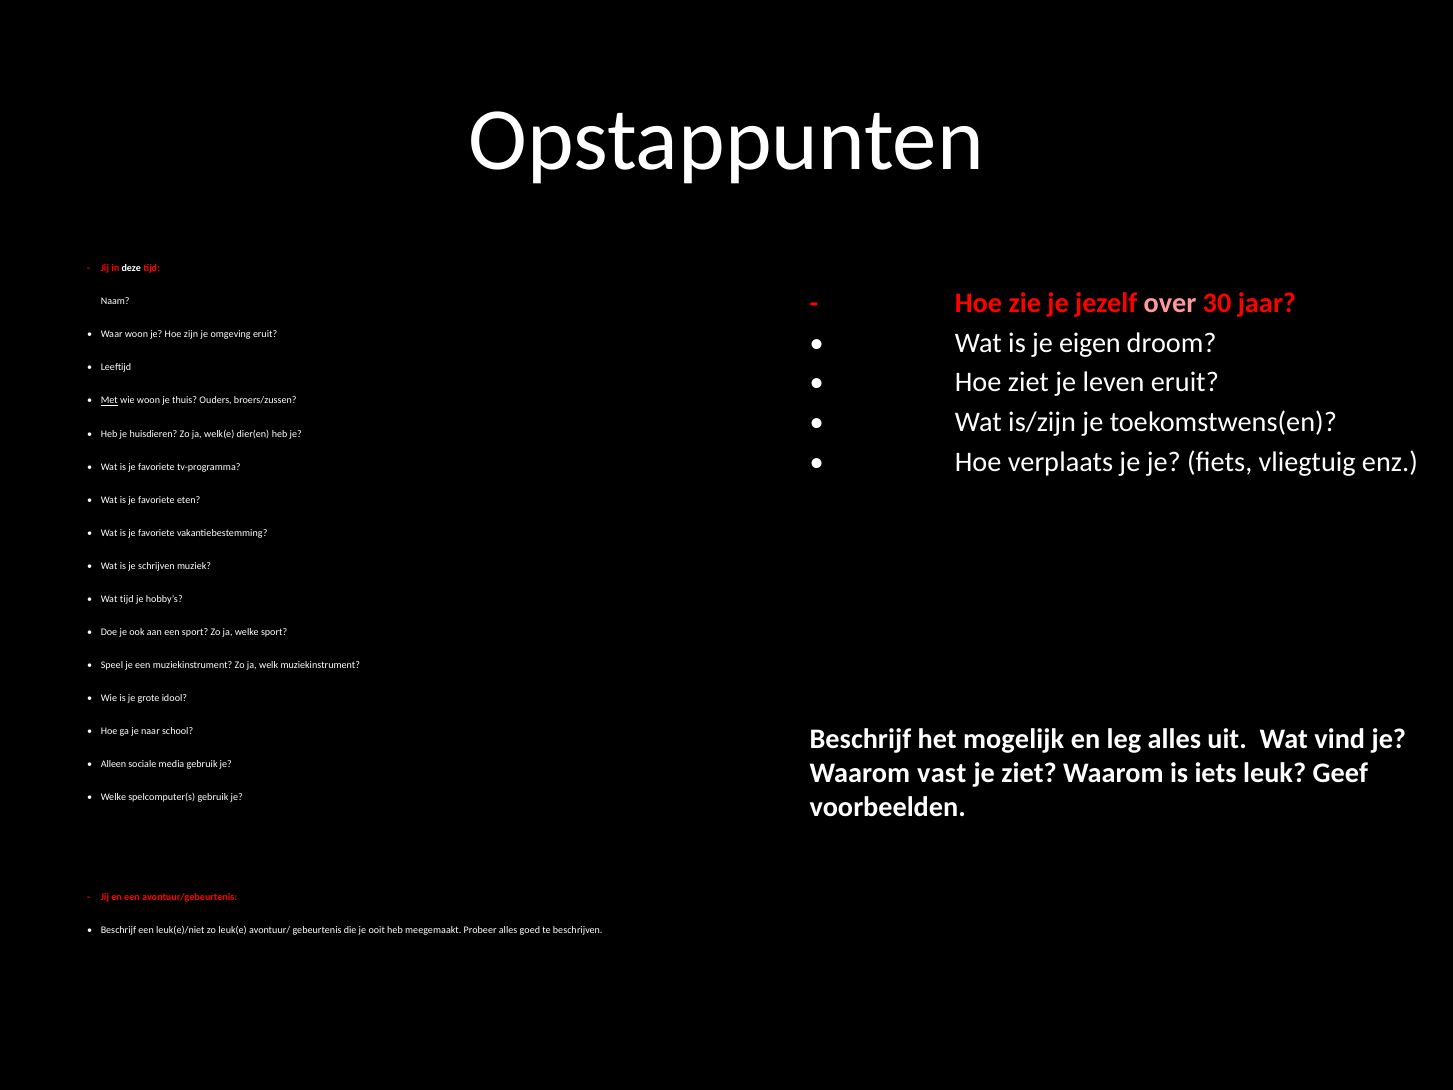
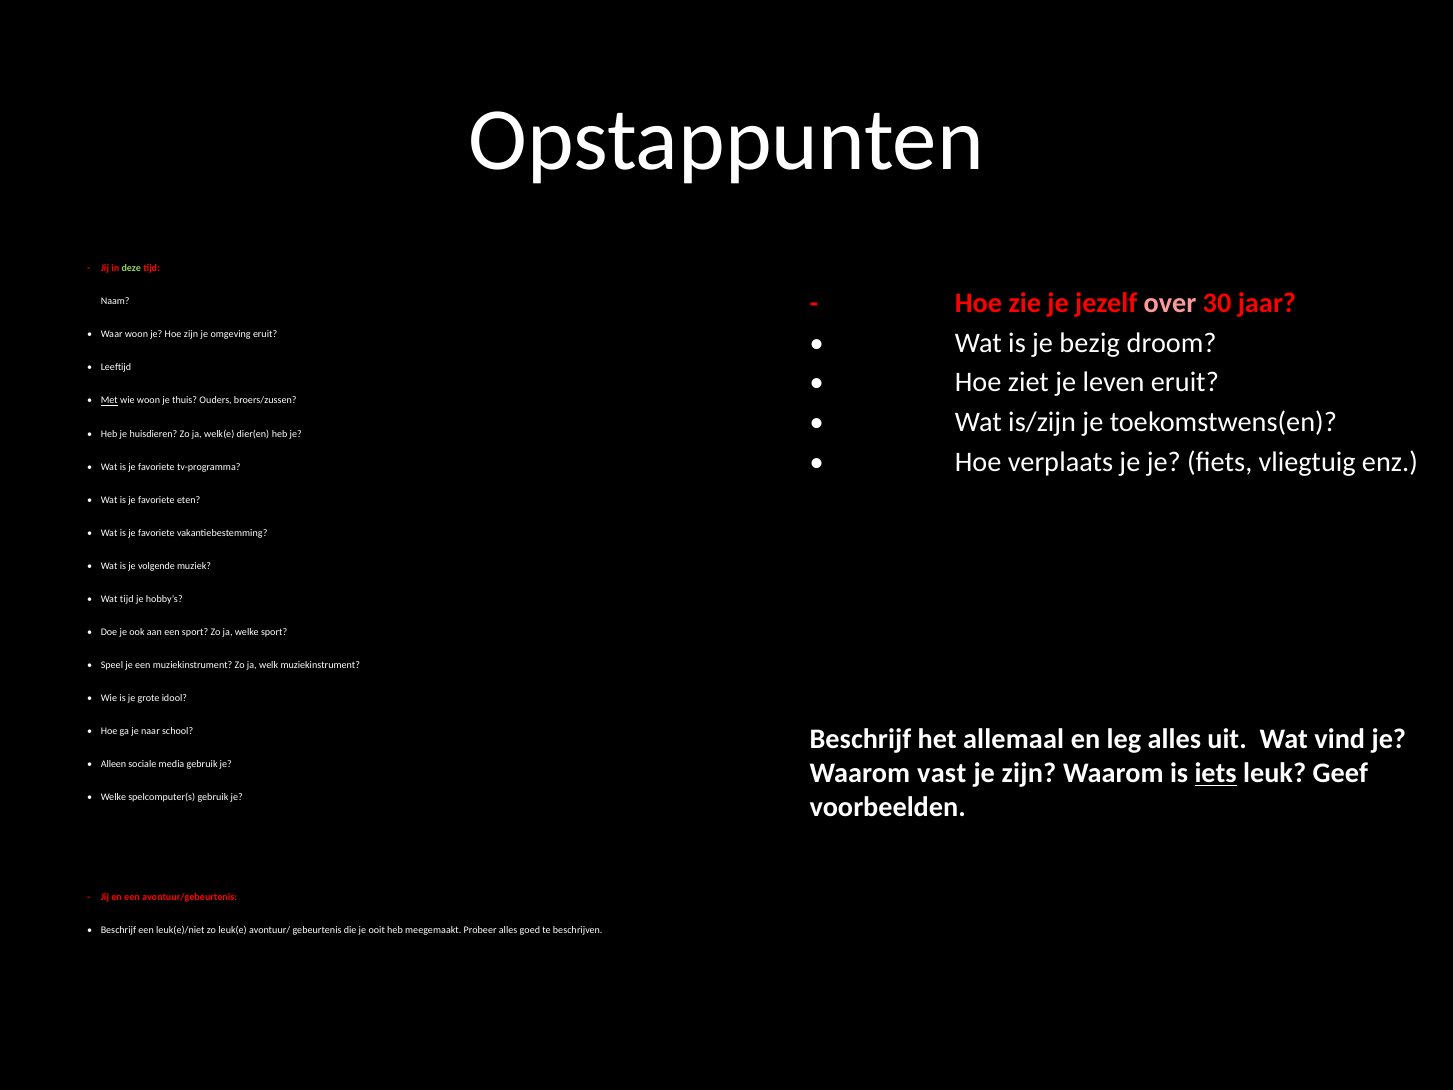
deze colour: white -> light green (131, 268)
eigen: eigen -> bezig (1090, 343)
schrijven: schrijven -> volgende (156, 566)
mogelijk: mogelijk -> allemaal (1014, 739)
je ziet: ziet -> zijn (1029, 773)
iets underline: none -> present (1216, 773)
